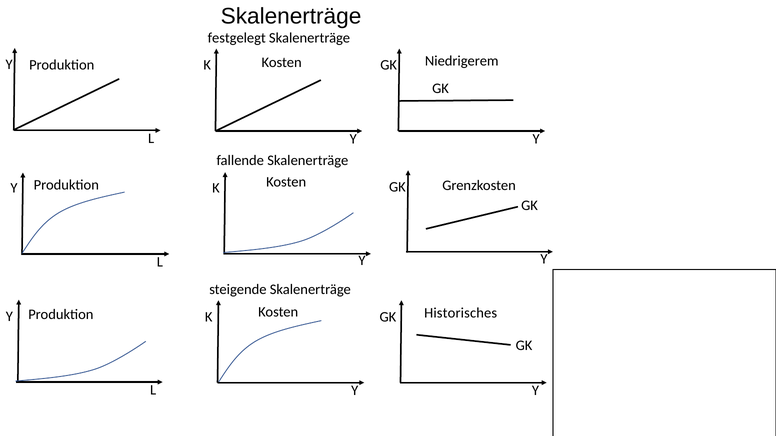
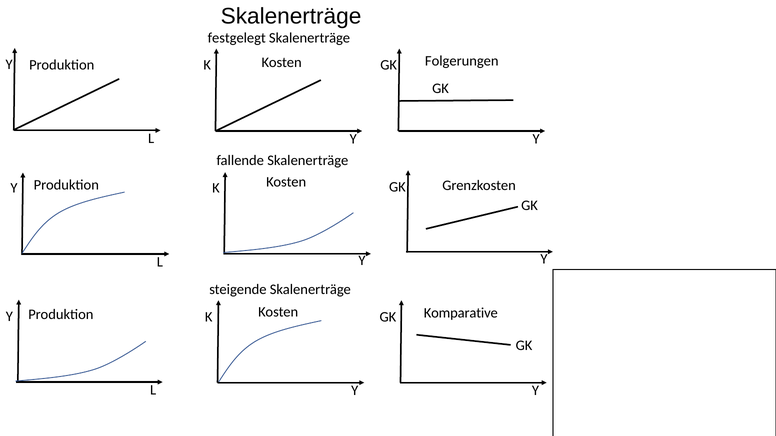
Niedrigerem: Niedrigerem -> Folgerungen (462, 61)
Historisches: Historisches -> Komparative (461, 313)
